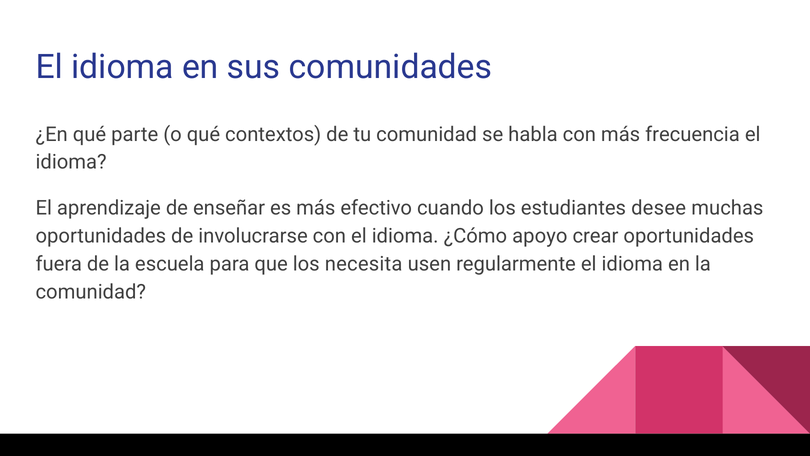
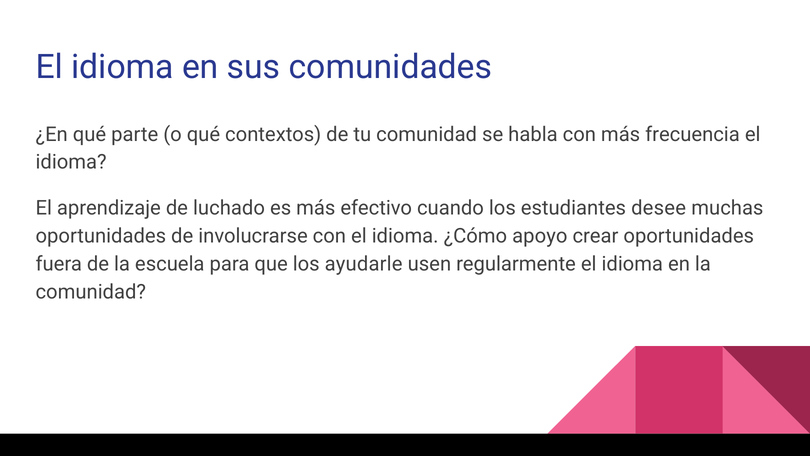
enseñar: enseñar -> luchado (229, 208)
necesita: necesita -> ayudarle (364, 264)
